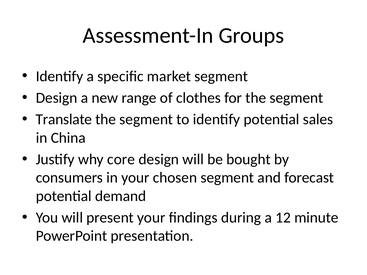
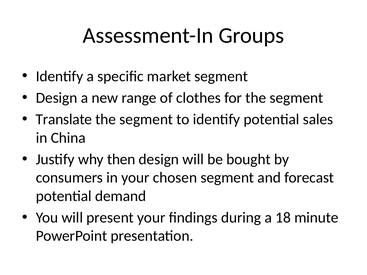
core: core -> then (121, 159)
12: 12 -> 18 (283, 218)
